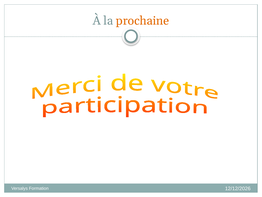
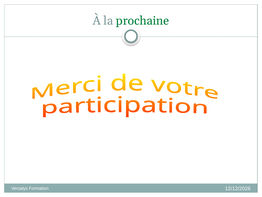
prochaine colour: orange -> green (143, 21)
